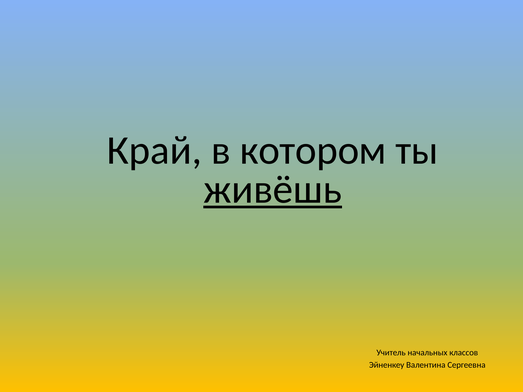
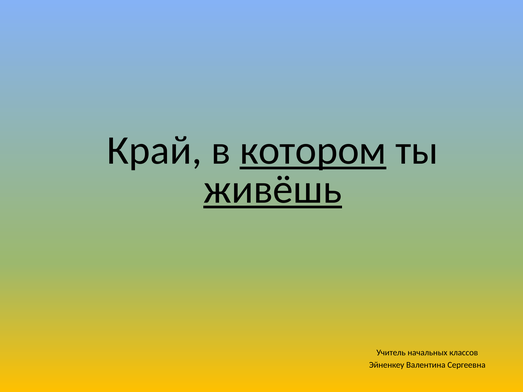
котором underline: none -> present (313, 151)
